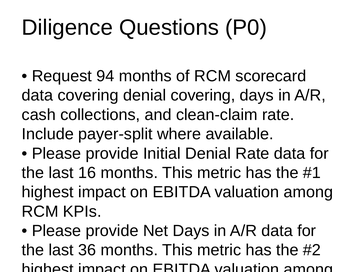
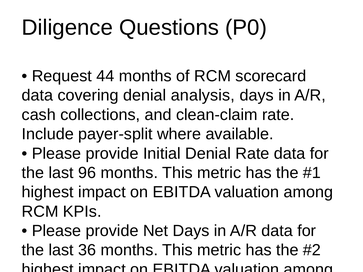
94: 94 -> 44 (105, 76)
denial covering: covering -> analysis (203, 95)
16: 16 -> 96 (87, 173)
